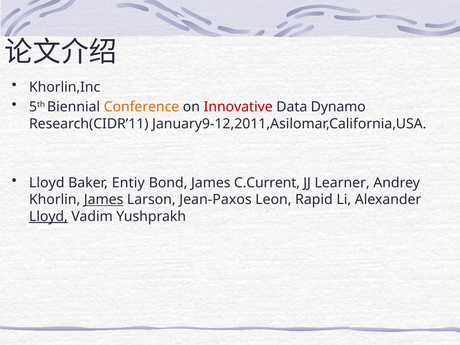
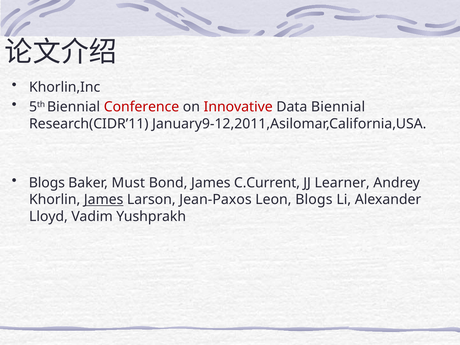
Conference colour: orange -> red (141, 107)
Data Dynamo: Dynamo -> Biennial (338, 107)
Lloyd: Lloyd -> Blogs (47, 183)
Entiy: Entiy -> Must (128, 183)
Leon Rapid: Rapid -> Blogs (314, 200)
Lloyd underline: present -> none (48, 216)
